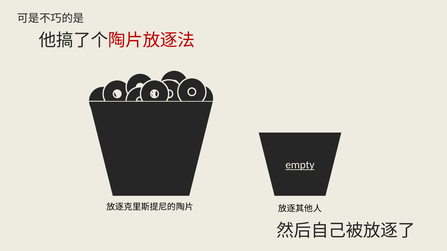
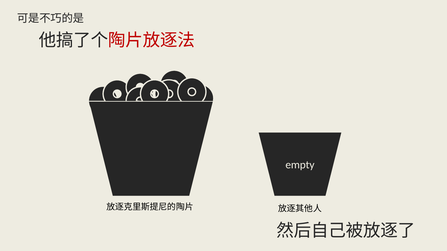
empty underline: present -> none (300, 165)
